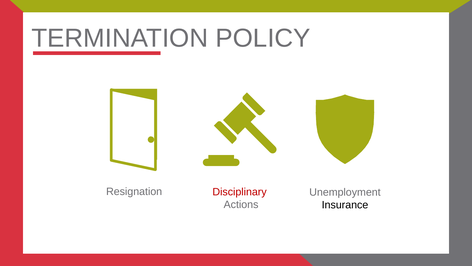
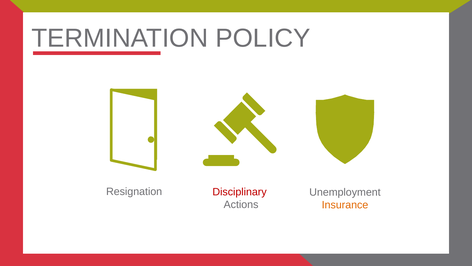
Insurance colour: black -> orange (345, 205)
